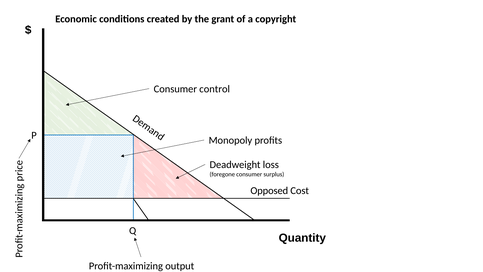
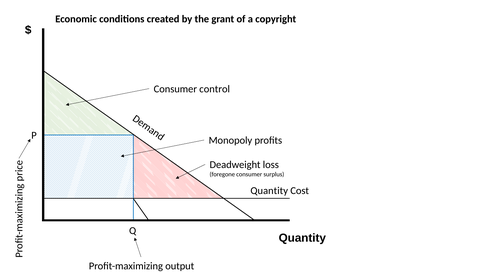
Opposed: Opposed -> Quantity (269, 191)
